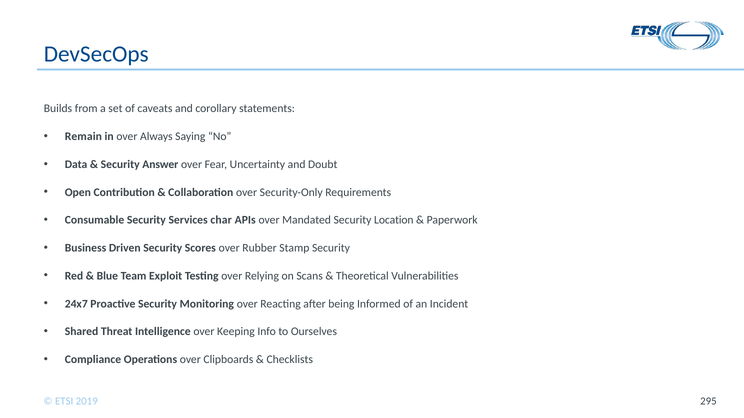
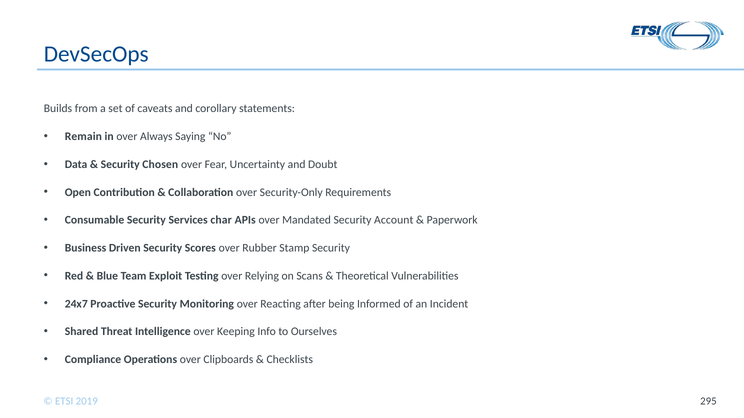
Answer: Answer -> Chosen (160, 165)
Location: Location -> Account (394, 220)
